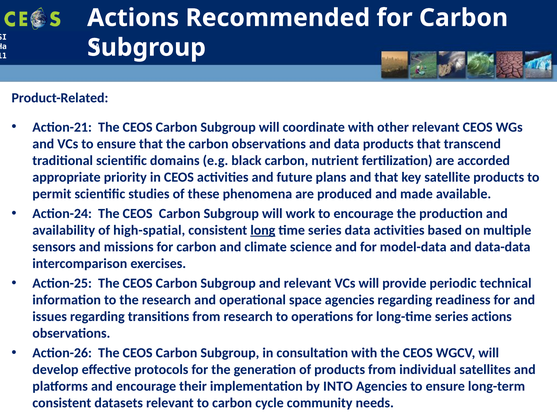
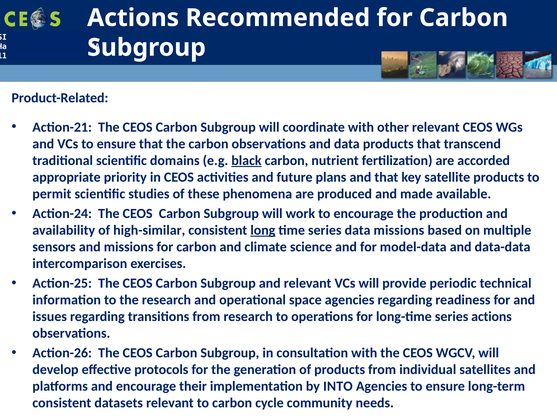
black underline: none -> present (246, 160)
high-spatial: high-spatial -> high-similar (149, 230)
data activities: activities -> missions (399, 230)
